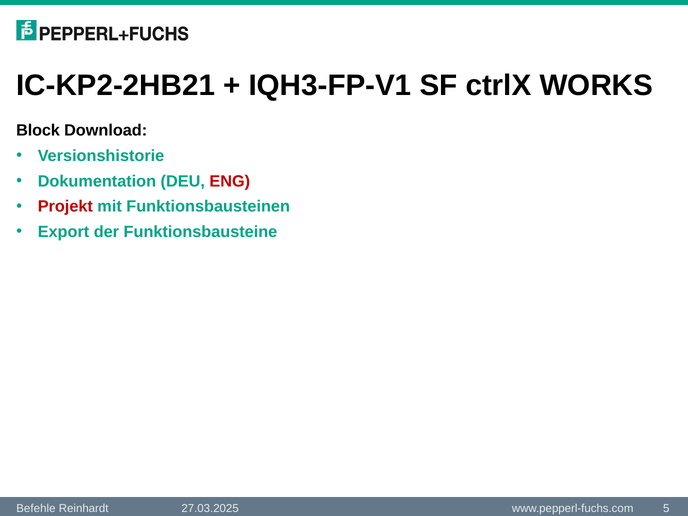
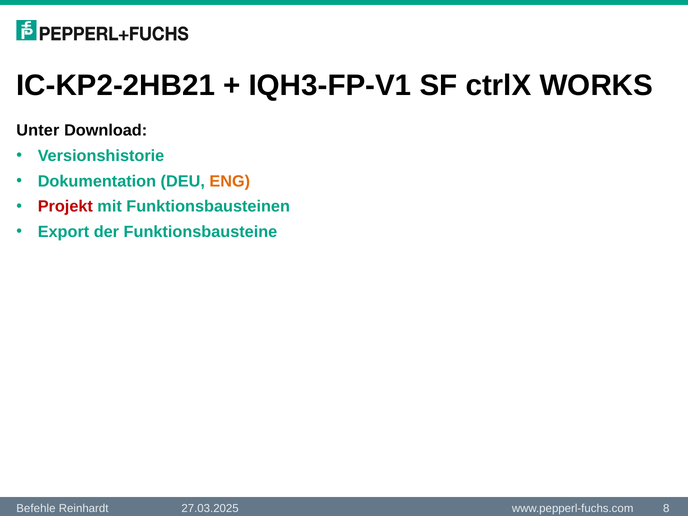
Block: Block -> Unter (38, 131)
ENG colour: red -> orange (230, 181)
5: 5 -> 8 (666, 509)
